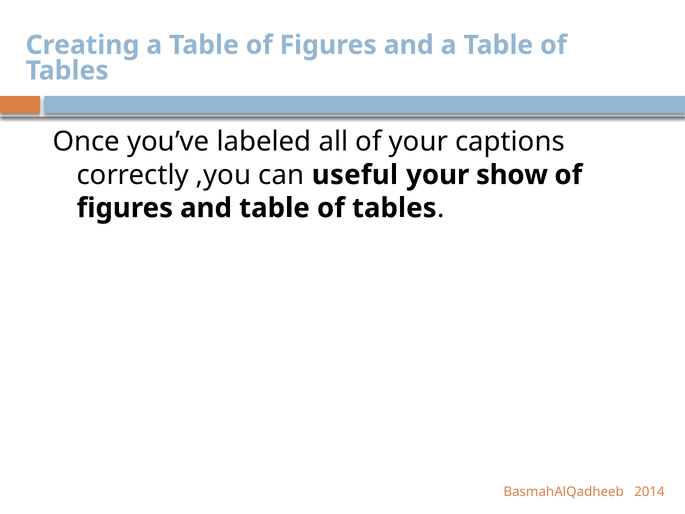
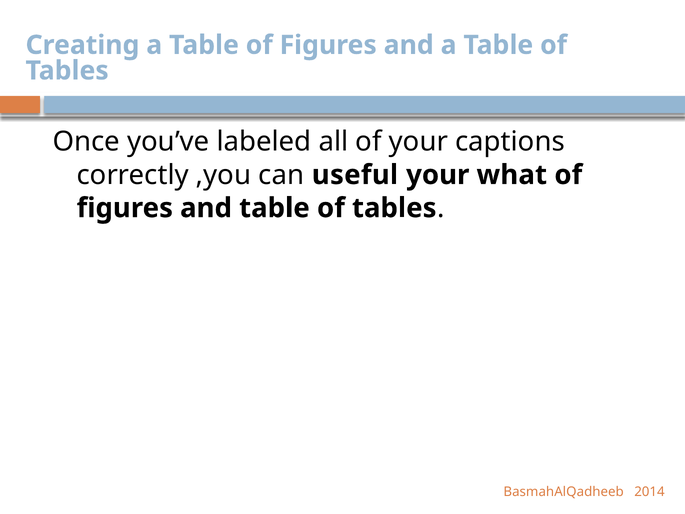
show: show -> what (512, 175)
